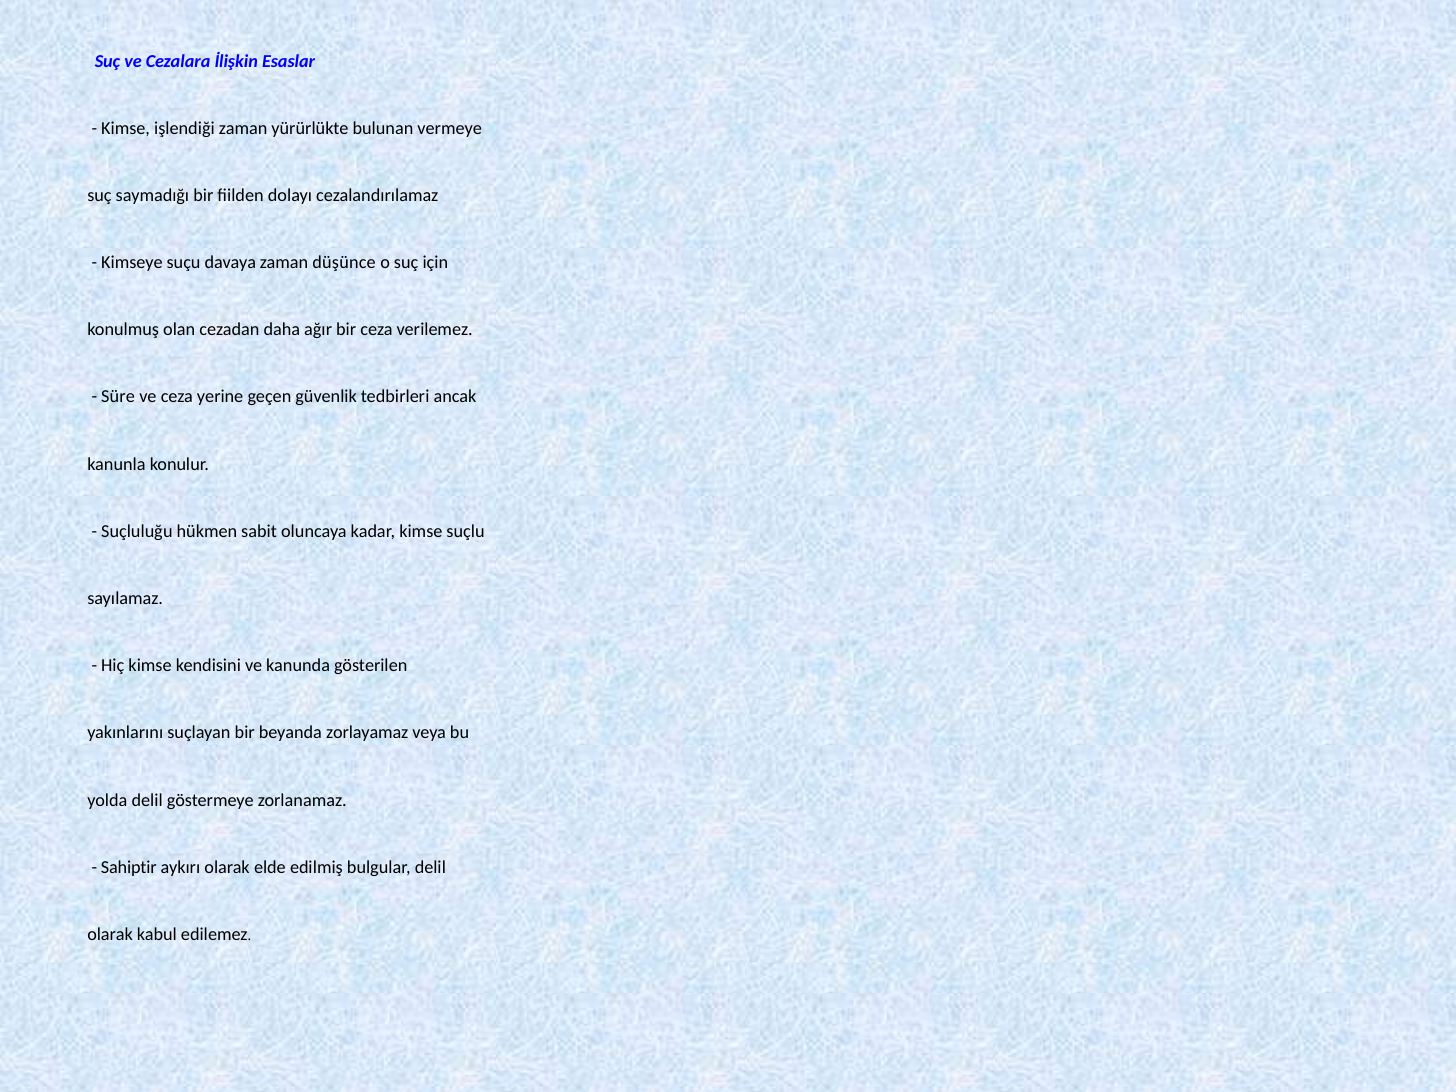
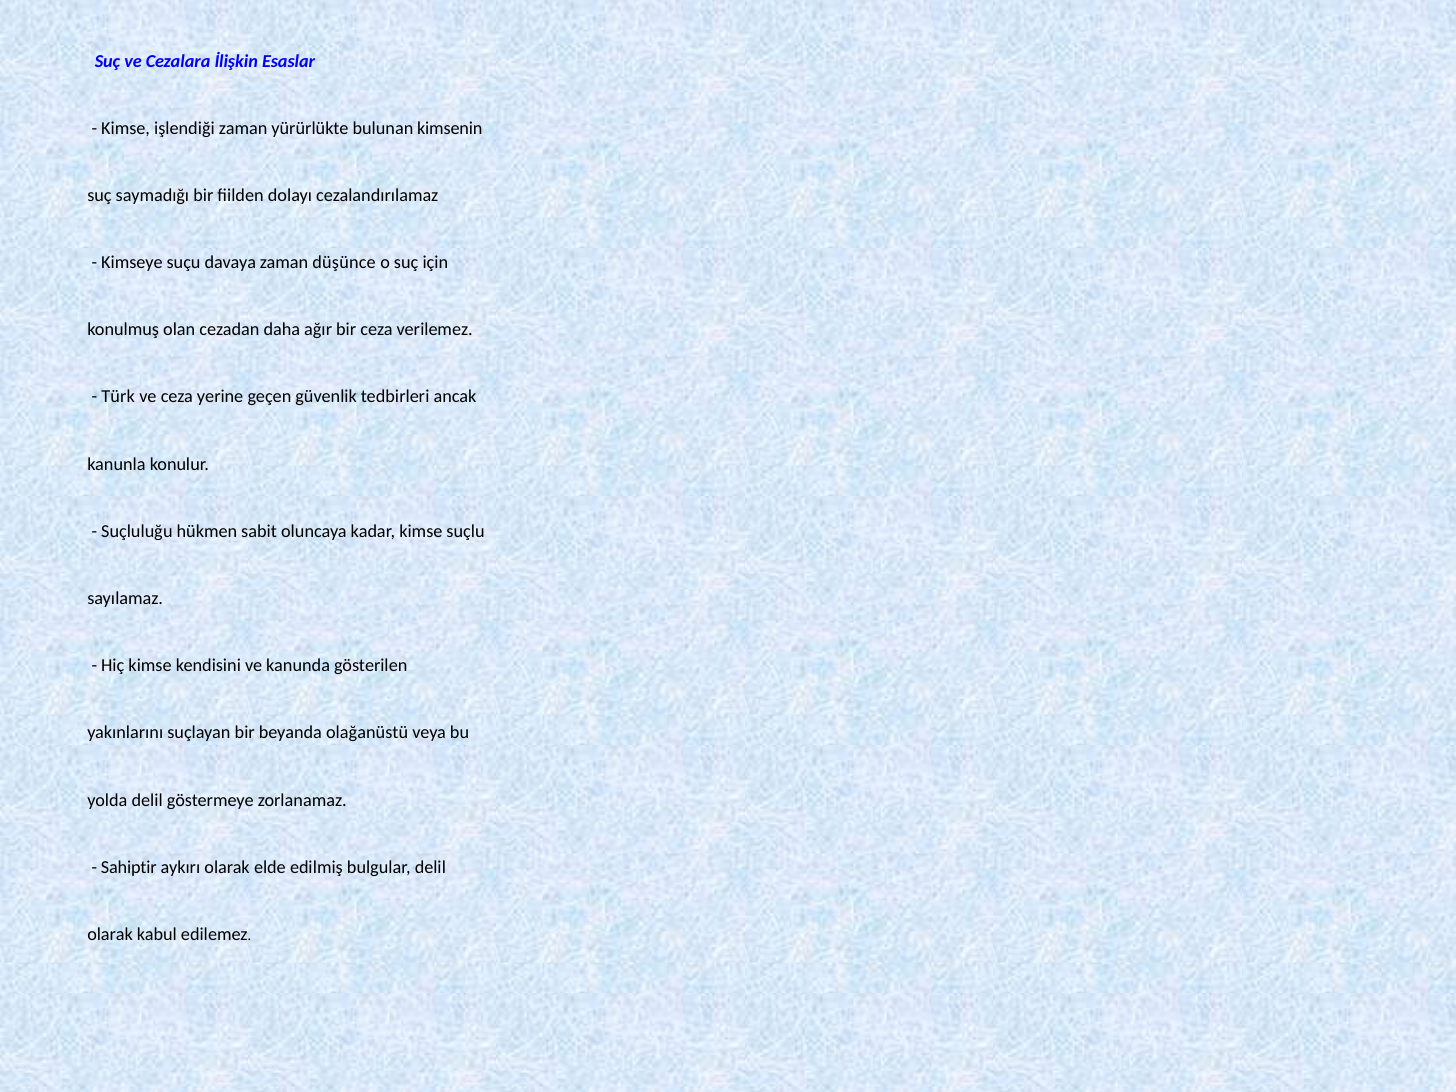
vermeye: vermeye -> kimsenin (450, 128)
Süre: Süre -> Türk (118, 397)
zorlayamaz: zorlayamaz -> olağanüstü (367, 733)
